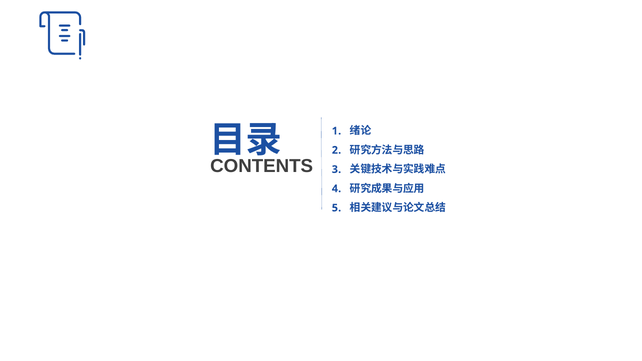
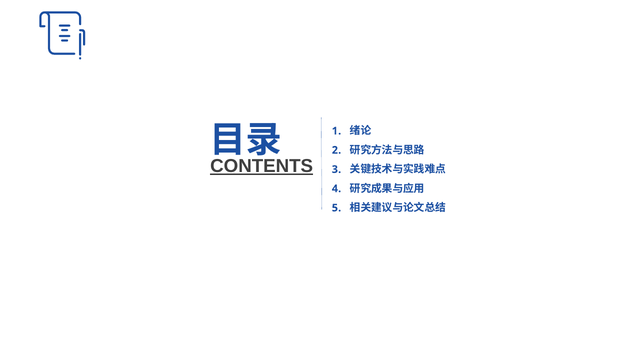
CONTENTS underline: none -> present (262, 166)
